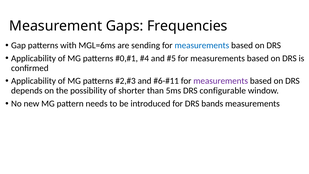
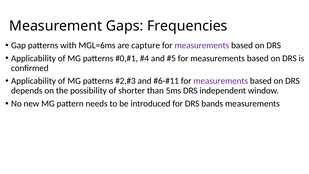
sending: sending -> capture (146, 45)
measurements colour: blue -> purple (202, 45)
configurable: configurable -> independent (223, 91)
